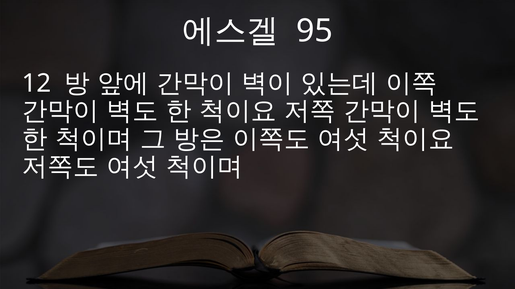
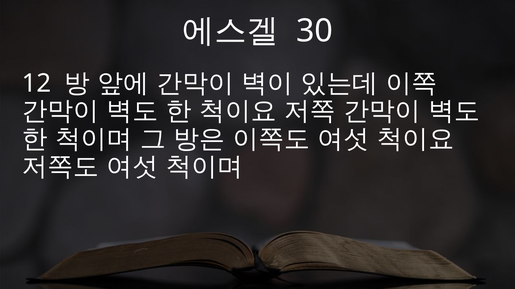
95: 95 -> 30 (314, 31)
